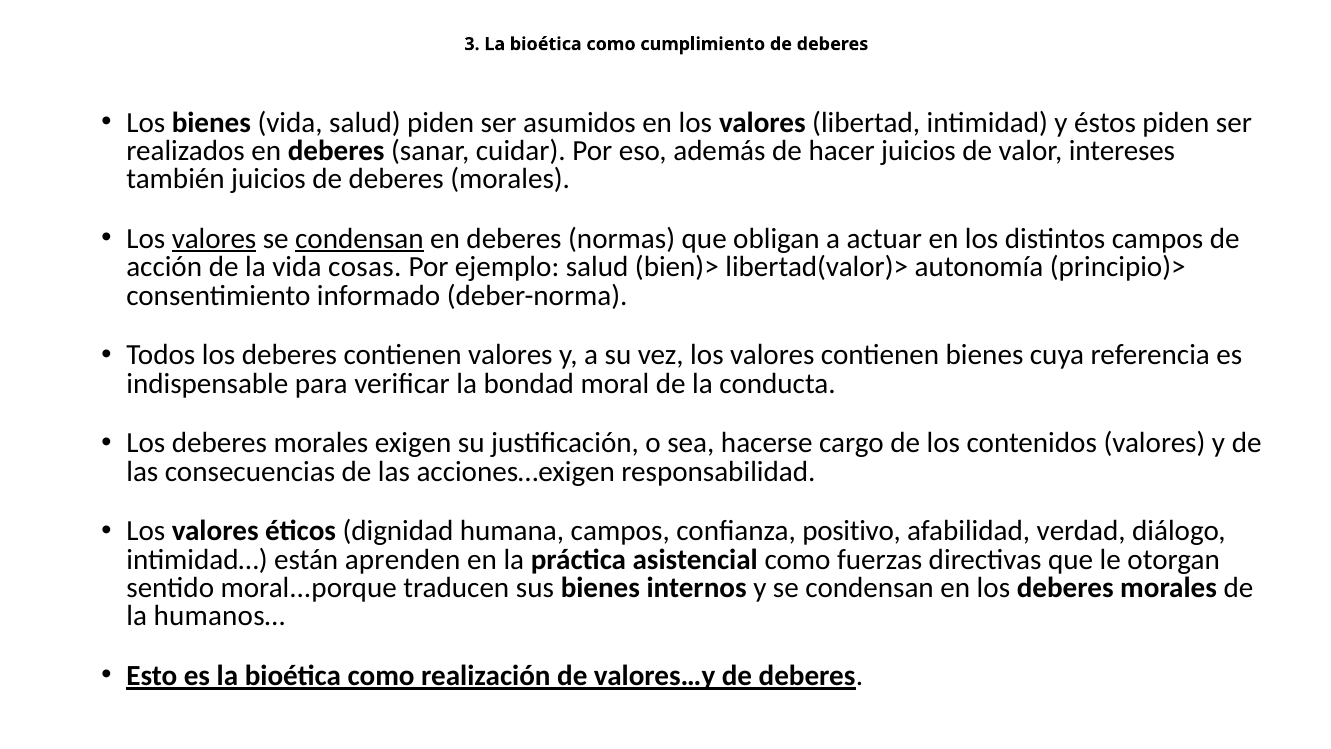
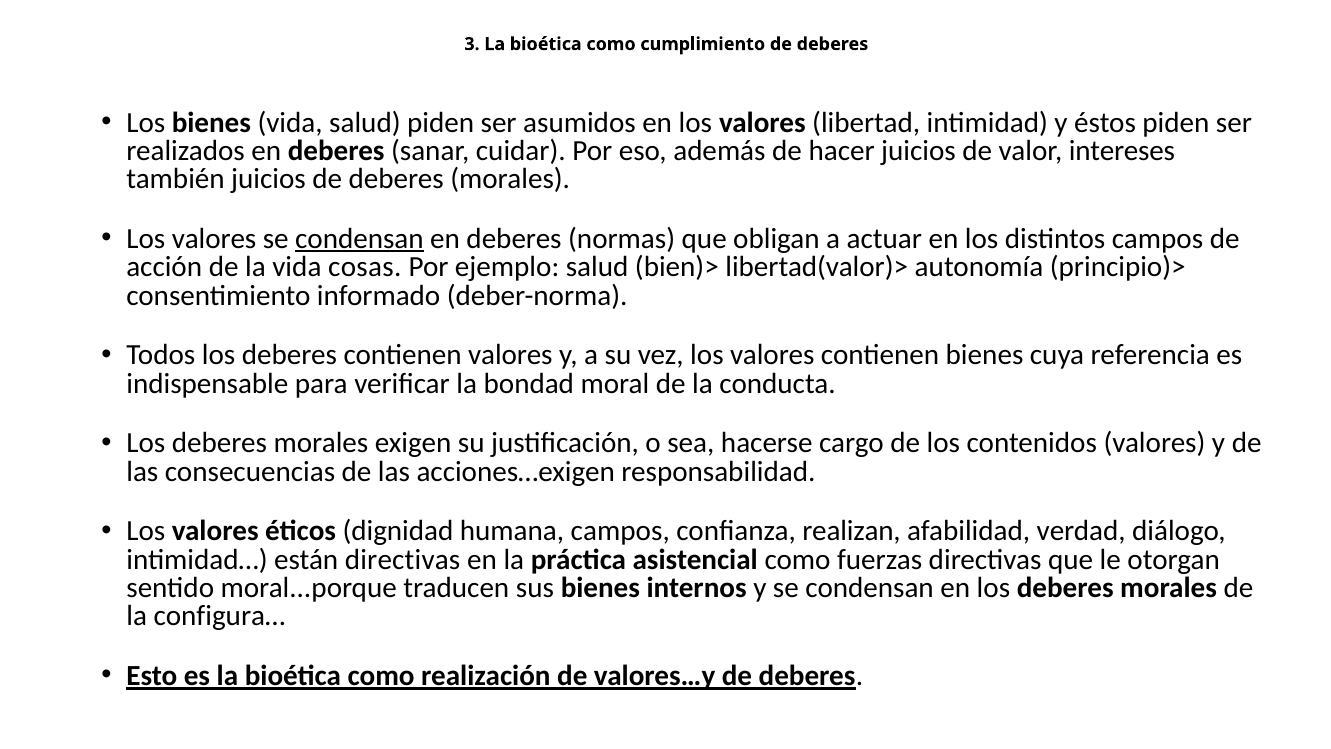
valores underline: present -> none (214, 239)
positivo: positivo -> realizan (852, 531)
están aprenden: aprenden -> directivas (403, 559)
humanos…: humanos… -> configura… (219, 616)
